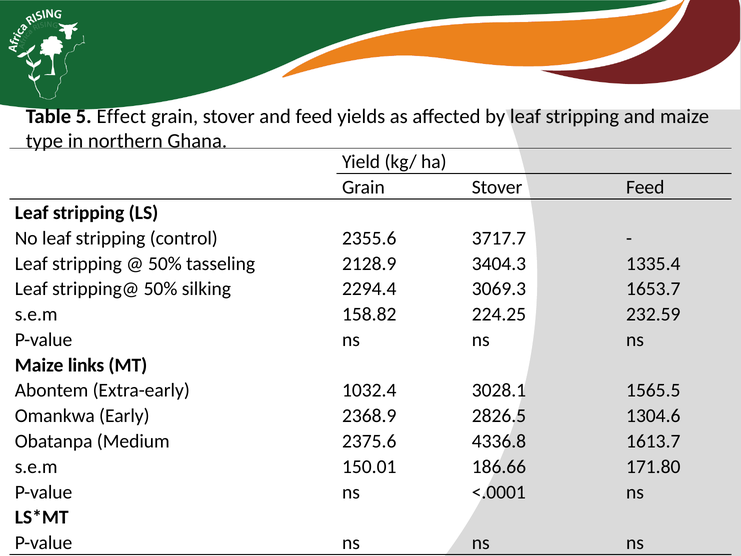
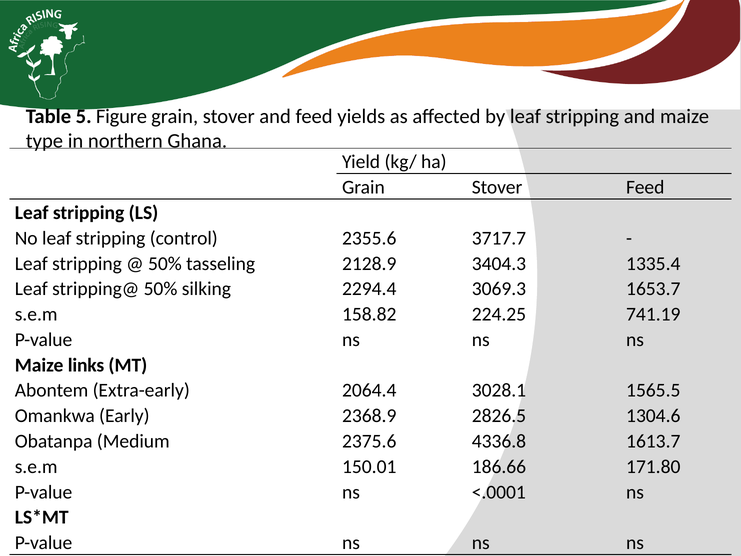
Effect: Effect -> Figure (122, 116)
232.59: 232.59 -> 741.19 (653, 314)
1032.4: 1032.4 -> 2064.4 (369, 390)
